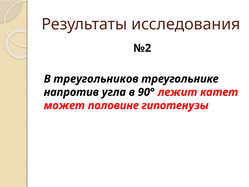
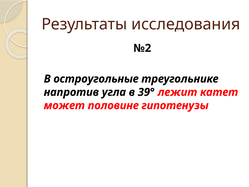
треугольников: треугольников -> остроугольные (96, 79)
90°: 90° -> 39° (146, 92)
